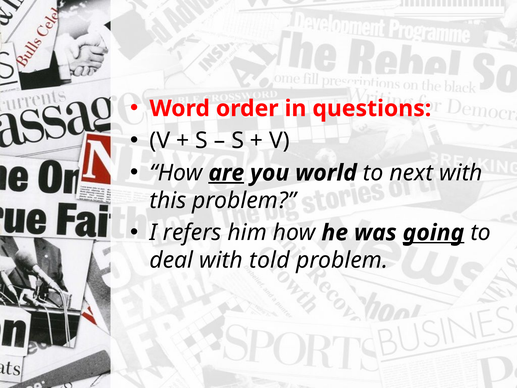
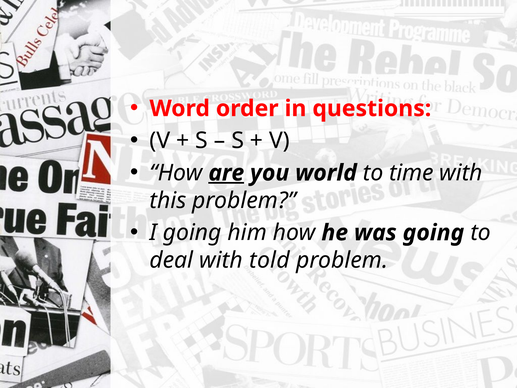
next: next -> time (411, 173)
I refers: refers -> going (192, 233)
going underline: present -> none (433, 233)
